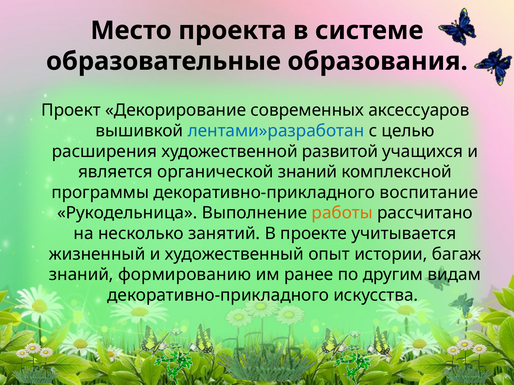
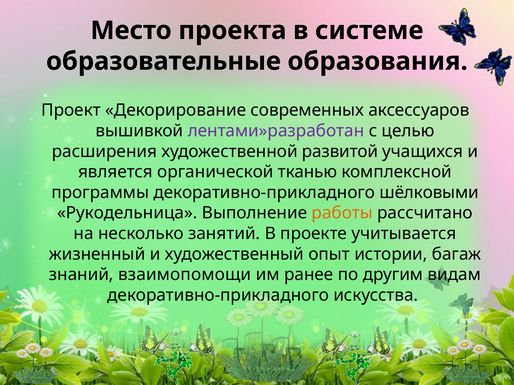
лентами»разработан colour: blue -> purple (276, 131)
органической знаний: знаний -> тканью (308, 172)
воспитание: воспитание -> шёлковыми (429, 193)
формированию: формированию -> взаимопомощи (185, 275)
